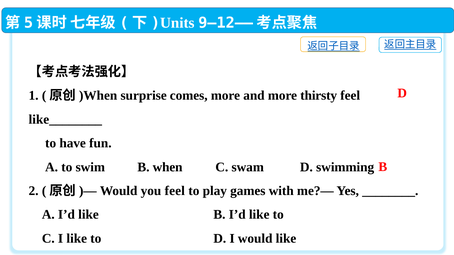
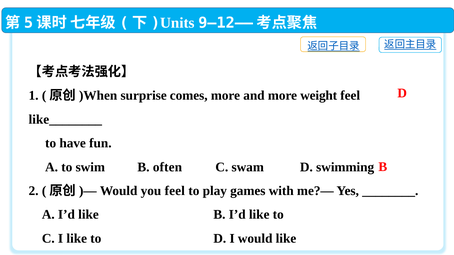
thirsty: thirsty -> weight (319, 96)
when: when -> often (167, 167)
